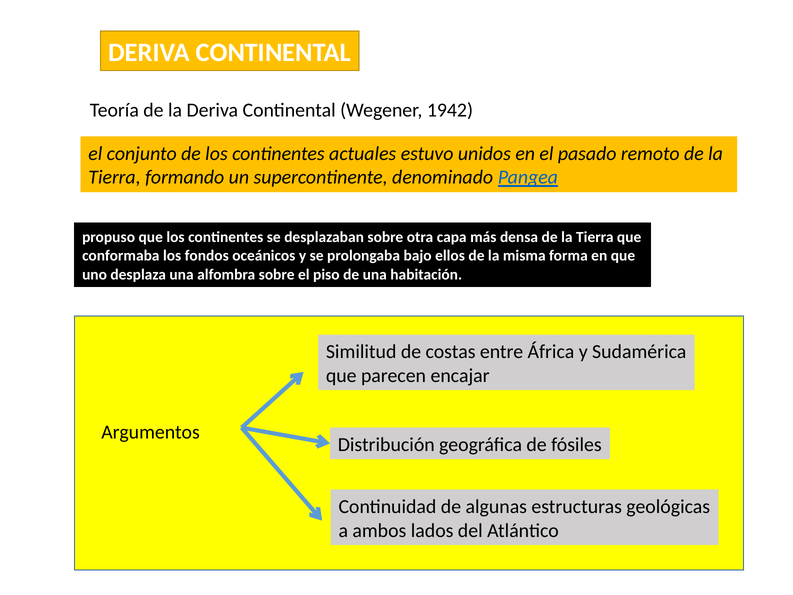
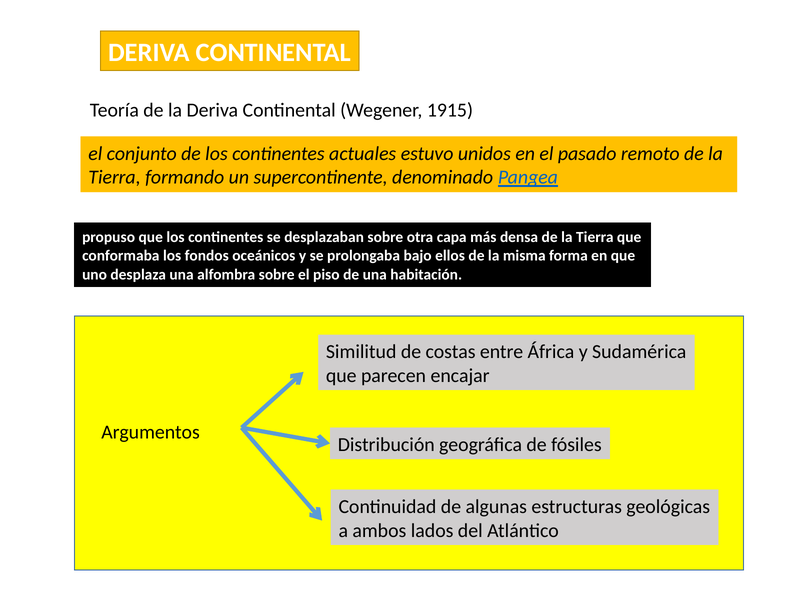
1942: 1942 -> 1915 (450, 110)
